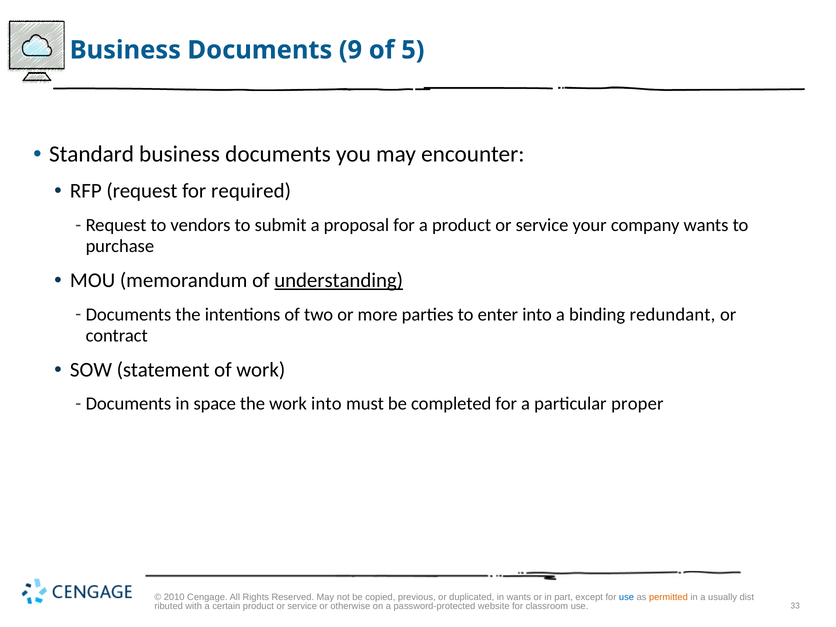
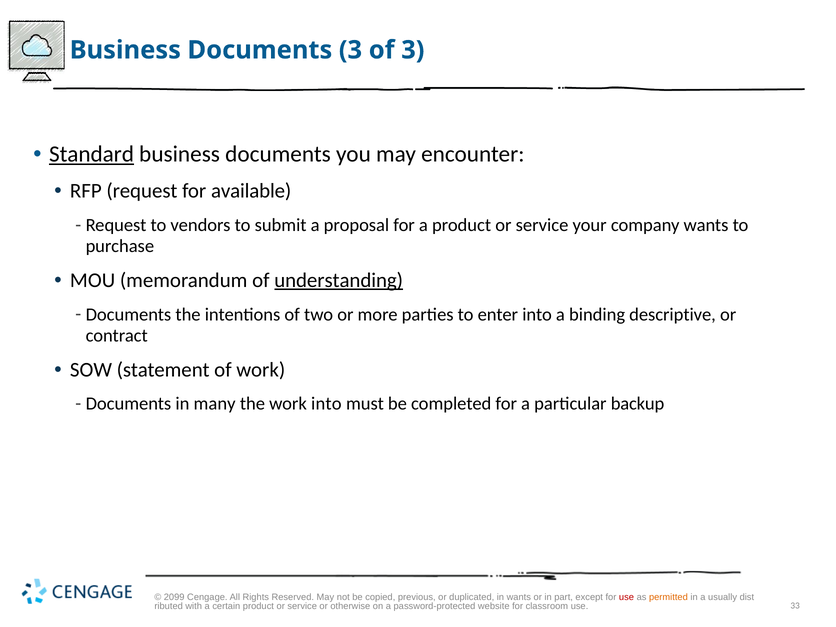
Documents 9: 9 -> 3 (350, 50)
of 5: 5 -> 3 (413, 50)
Standard underline: none -> present (92, 154)
required: required -> available (251, 191)
redundant: redundant -> descriptive (673, 314)
space: space -> many (215, 404)
proper: proper -> backup (638, 404)
2010: 2010 -> 2099 (174, 597)
use colour: blue -> red (626, 597)
